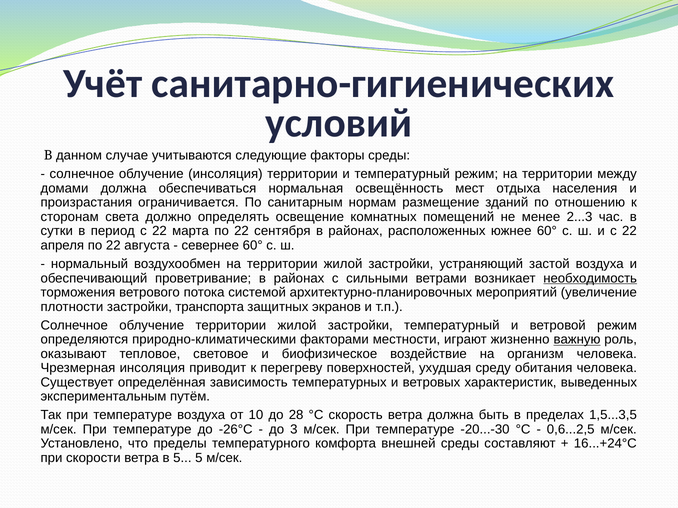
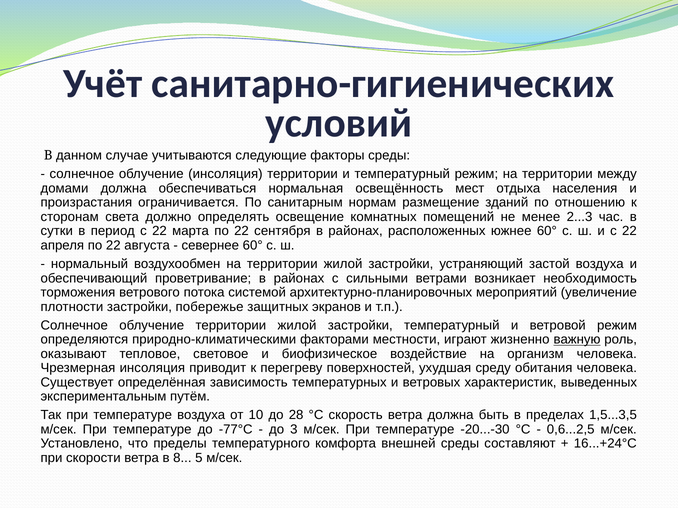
необходимость underline: present -> none (590, 278)
транспорта: транспорта -> побережье (210, 307)
-26°С: -26°С -> -77°С (236, 430)
в 5: 5 -> 8 (182, 458)
